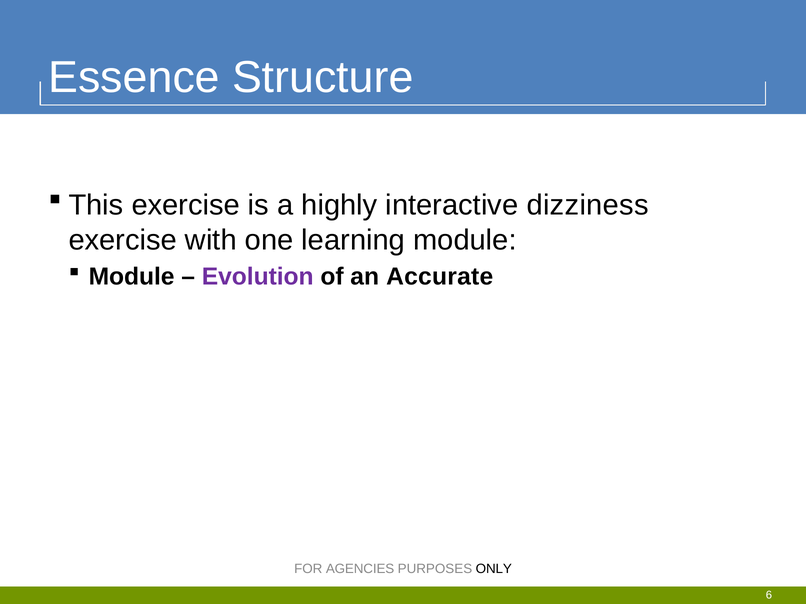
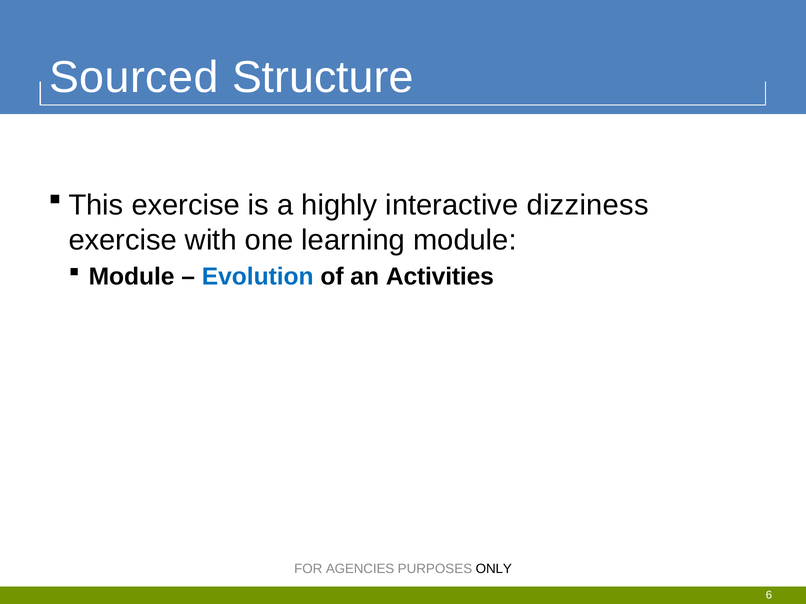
Essence: Essence -> Sourced (134, 78)
Evolution colour: purple -> blue (258, 277)
Accurate: Accurate -> Activities (440, 277)
